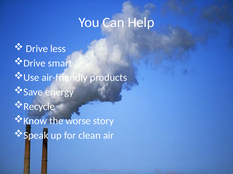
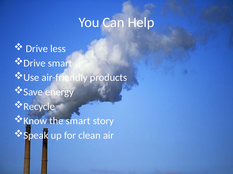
the worse: worse -> smart (78, 121)
